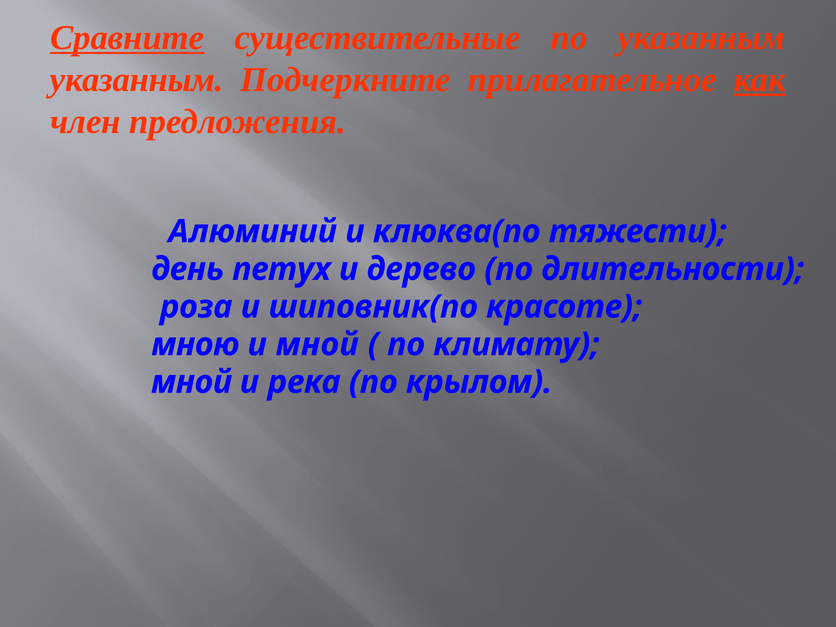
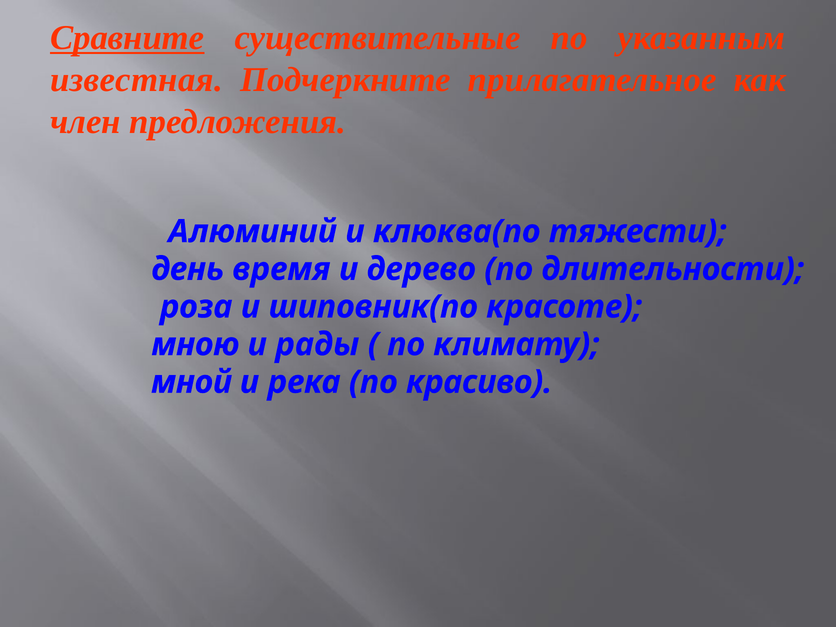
указанным: указанным -> известная (136, 80)
как underline: present -> none (760, 80)
петух: петух -> время (281, 269)
и мной: мной -> рады (317, 344)
крылом: крылом -> красиво (479, 382)
